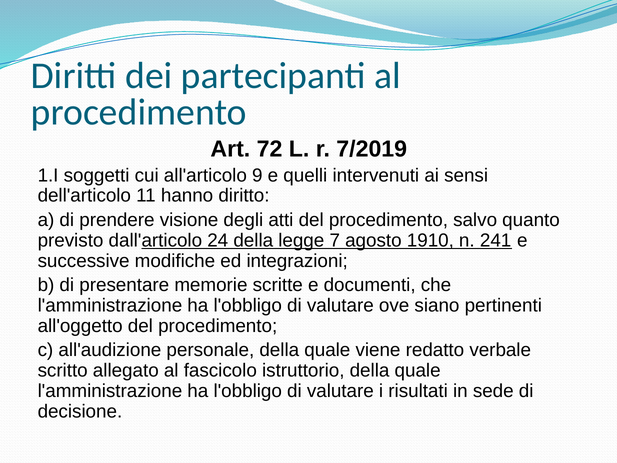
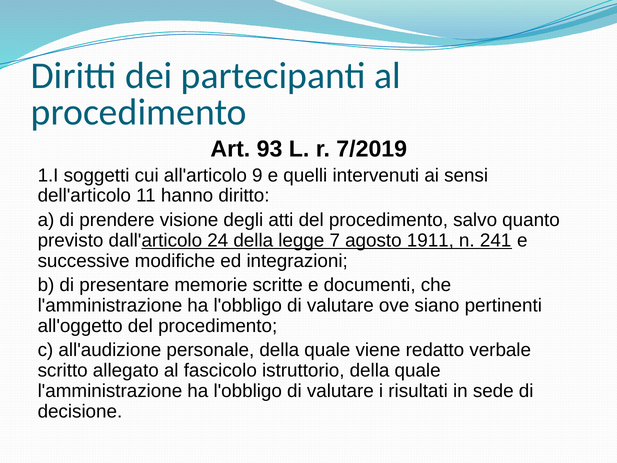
72: 72 -> 93 (270, 149)
1910: 1910 -> 1911 (430, 240)
